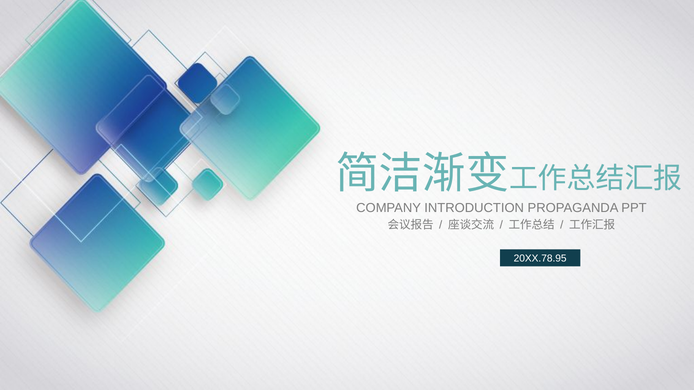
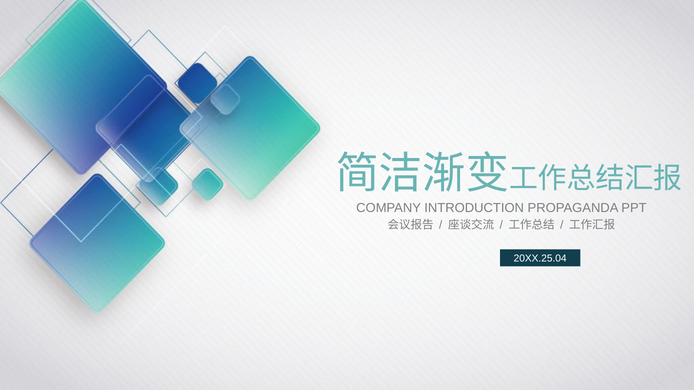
20XX.78.95: 20XX.78.95 -> 20XX.25.04 (540, 259)
